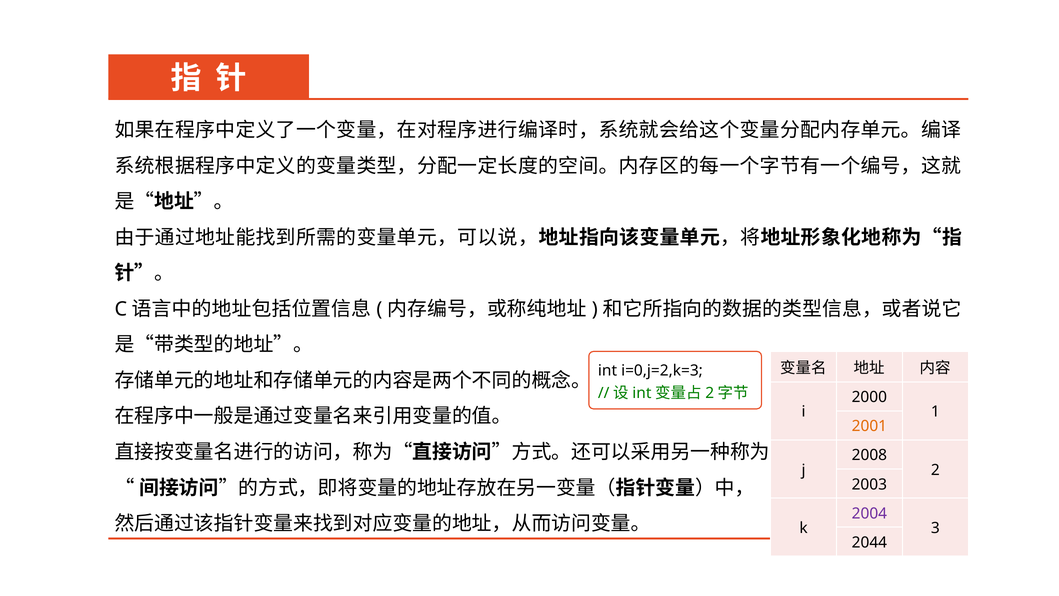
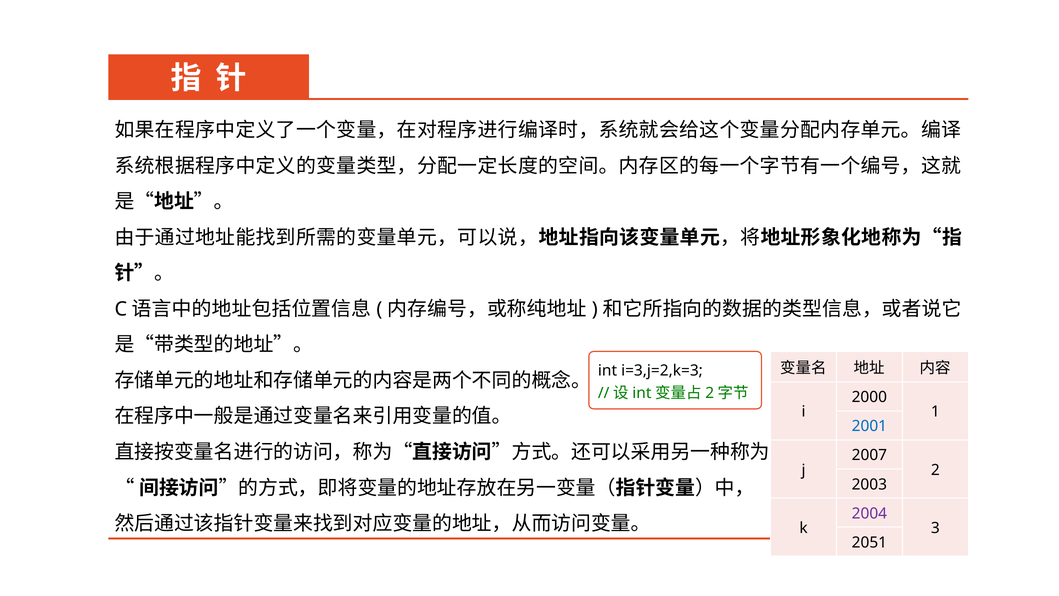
i=0,j=2,k=3: i=0,j=2,k=3 -> i=3,j=2,k=3 (662, 371)
2001 colour: orange -> blue (869, 426)
2008: 2008 -> 2007 (869, 455)
2044: 2044 -> 2051 (869, 542)
